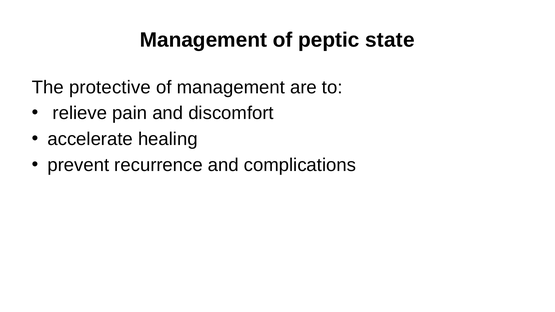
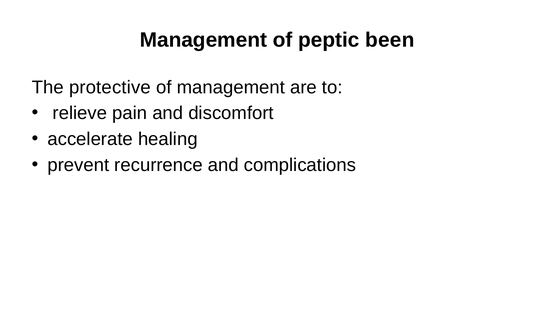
state: state -> been (390, 40)
